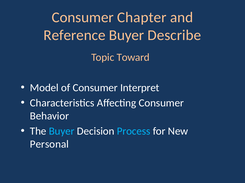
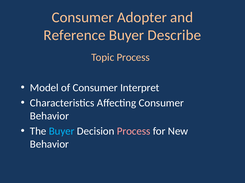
Chapter: Chapter -> Adopter (142, 17)
Topic Toward: Toward -> Process (133, 57)
Process colour: light blue -> pink (134, 132)
Personal: Personal -> Behavior (49, 145)
